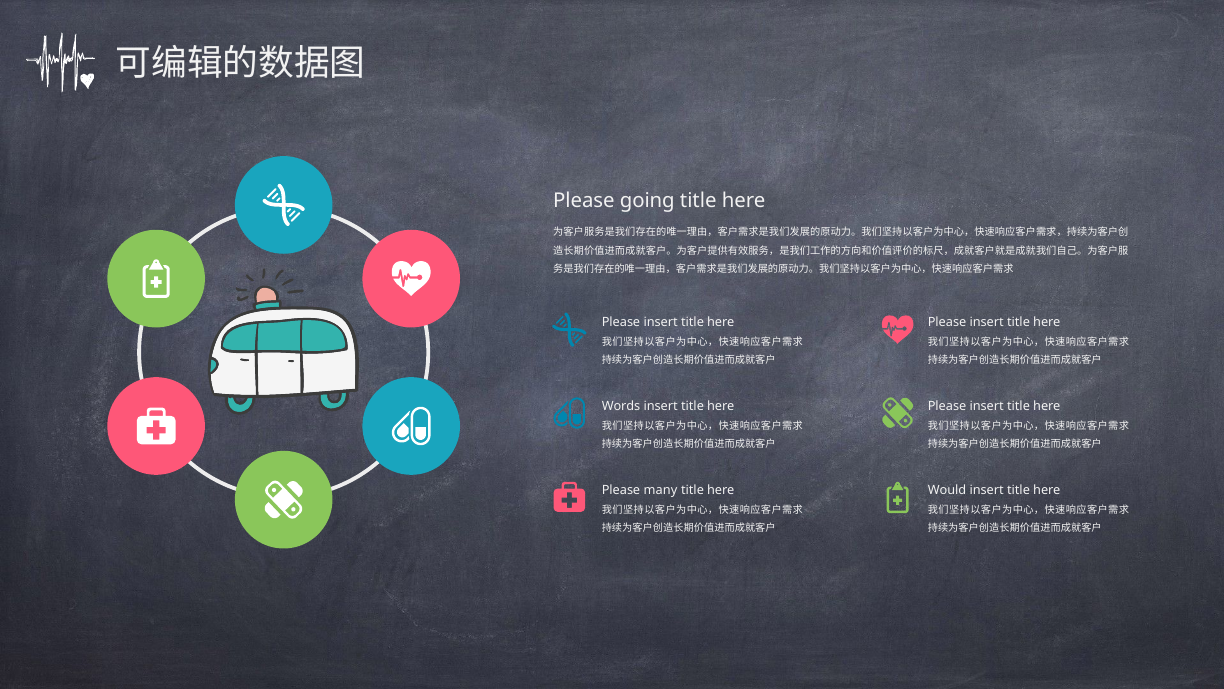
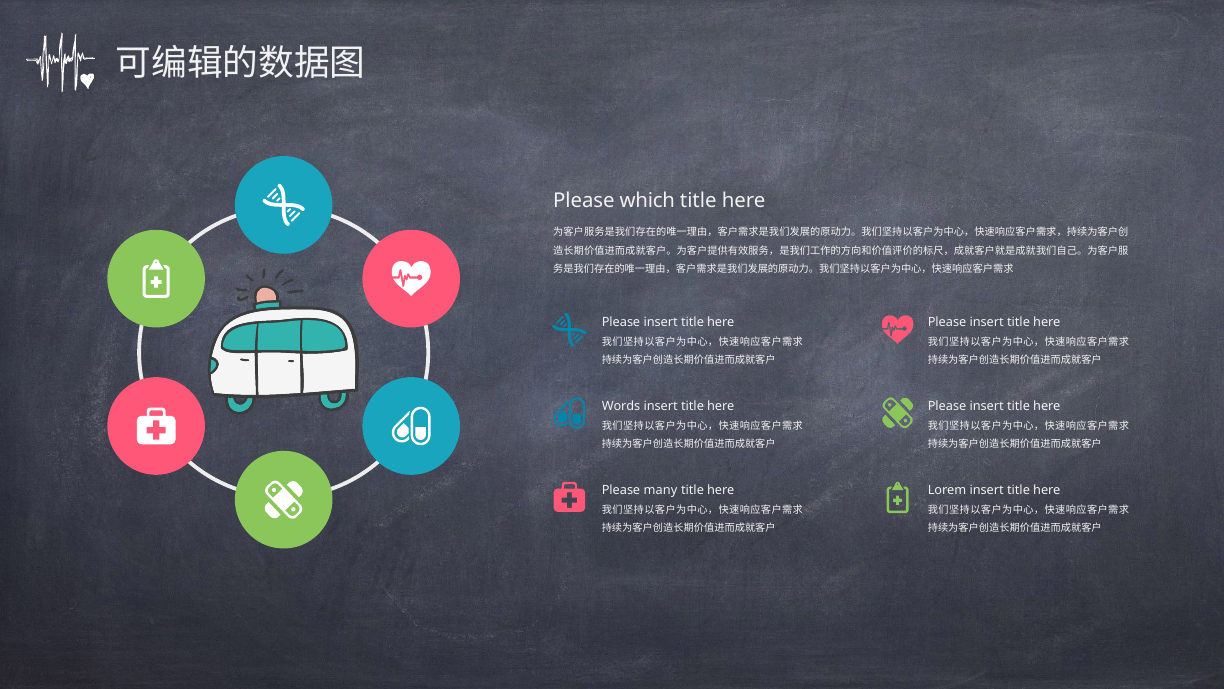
going: going -> which (647, 201)
Would: Would -> Lorem (947, 490)
